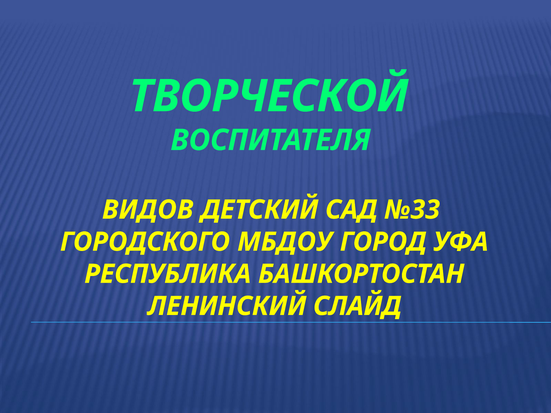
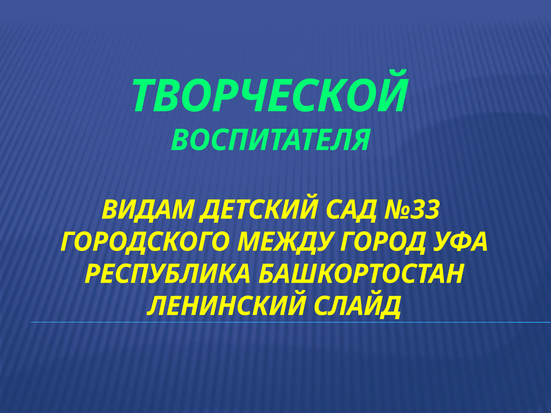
ВИДОВ: ВИДОВ -> ВИДАМ (148, 210)
МБДОУ: МБДОУ -> МЕЖДУ (285, 242)
